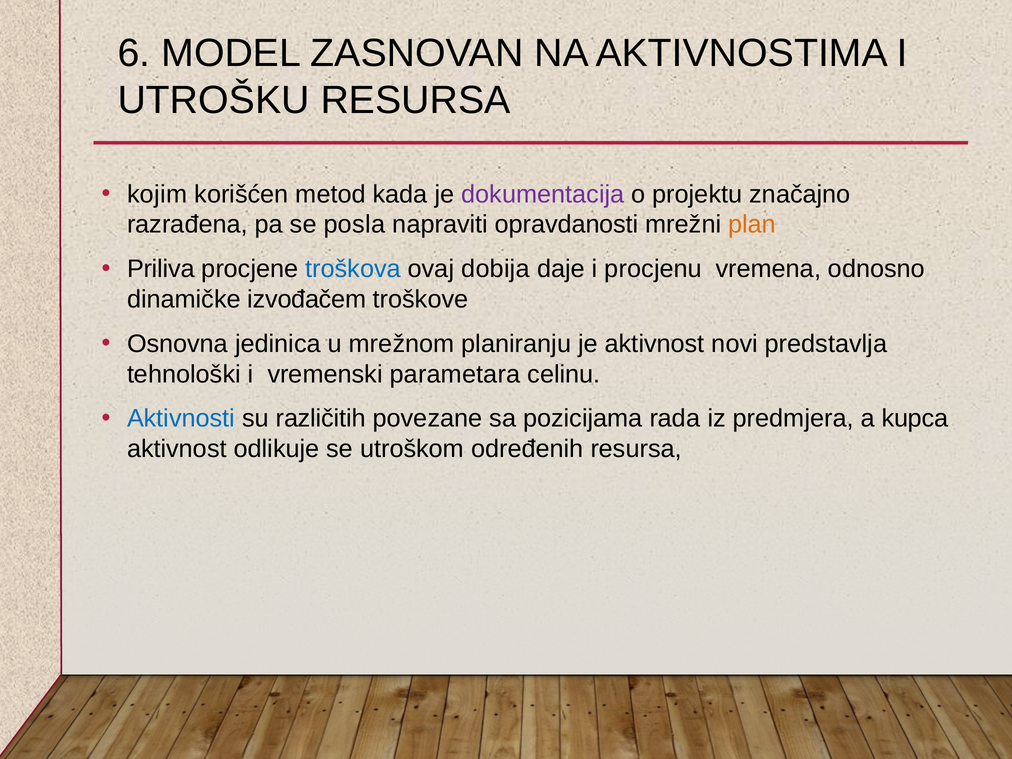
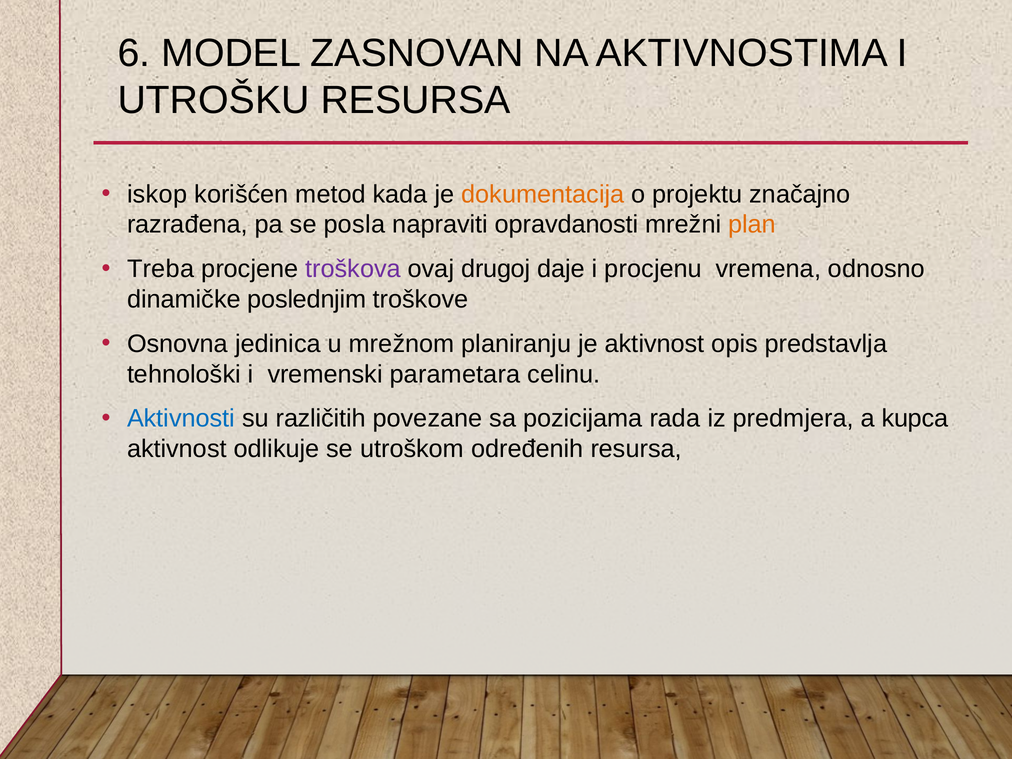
kojim: kojim -> iskop (157, 194)
dokumentacija colour: purple -> orange (543, 194)
Priliva: Priliva -> Treba (161, 269)
troškova colour: blue -> purple (353, 269)
dobija: dobija -> drugoj (496, 269)
izvođačem: izvođačem -> poslednjim (307, 299)
novi: novi -> opis (735, 344)
